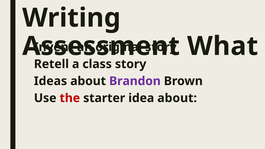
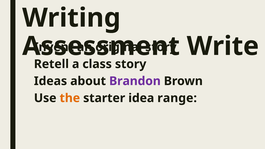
What: What -> Write (223, 46)
the colour: red -> orange (70, 98)
idea about: about -> range (177, 98)
